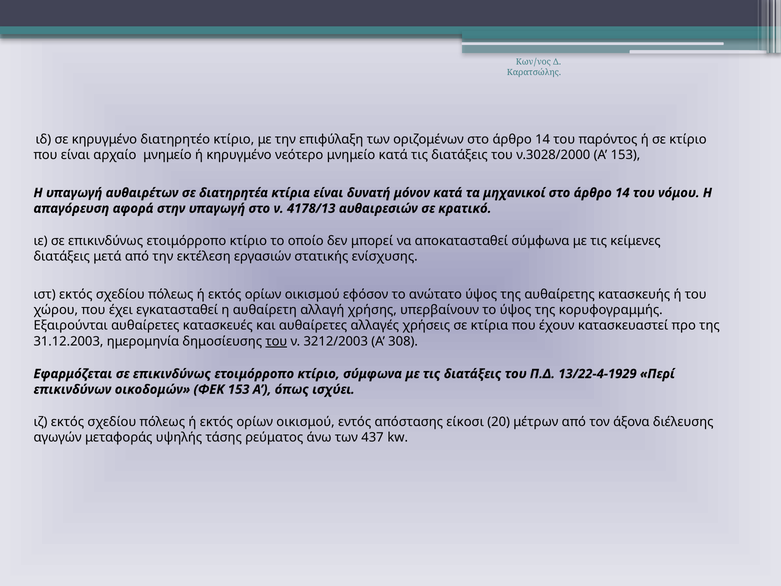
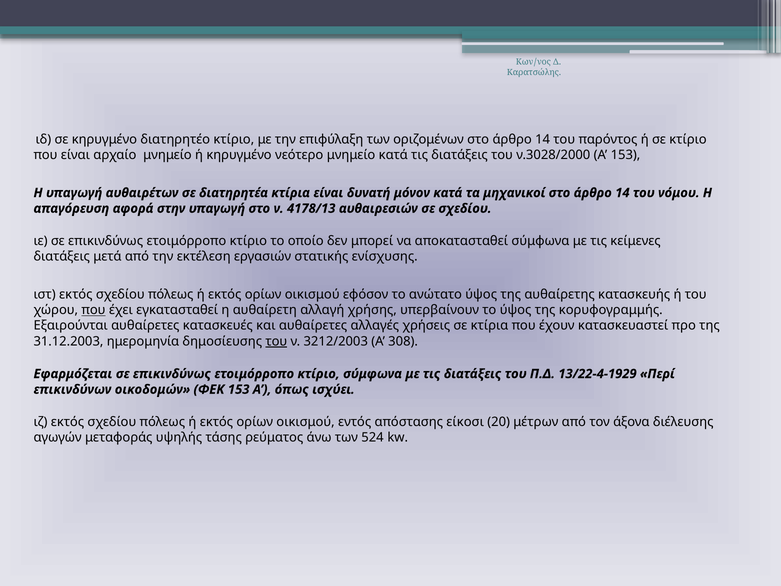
σε κρατικό: κρατικό -> σχεδίου (465, 208)
που underline: none -> present (93, 310)
437: 437 -> 524 (372, 437)
